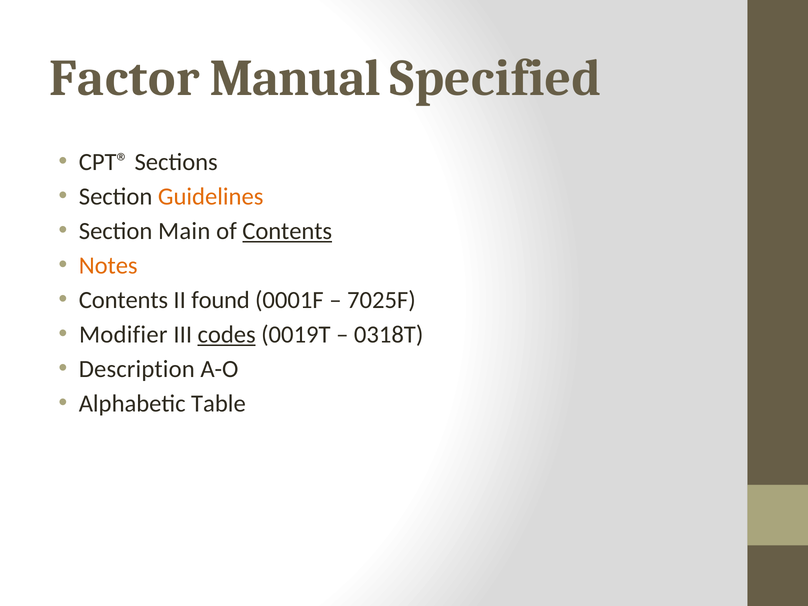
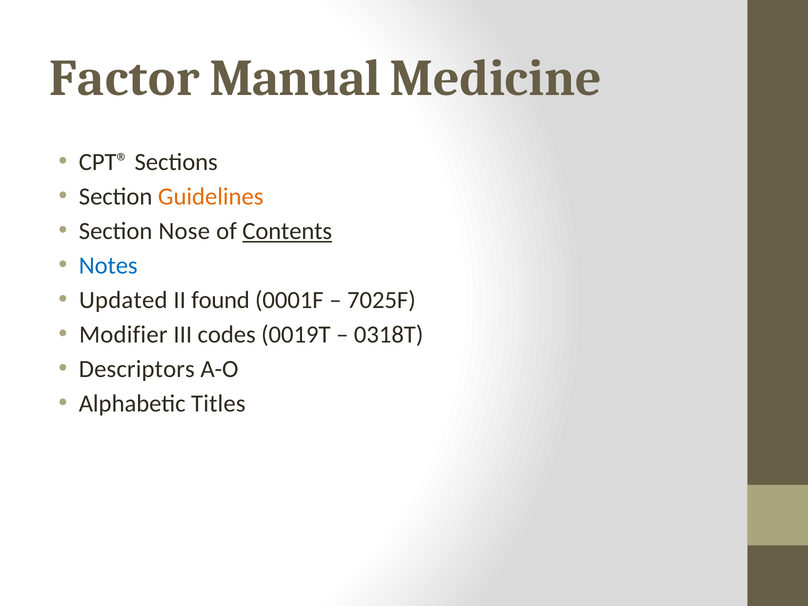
Specified: Specified -> Medicine (496, 78)
Main: Main -> Nose (184, 231)
Notes colour: orange -> blue (108, 265)
Contents: Contents -> Updated (123, 300)
codes underline: present -> none (227, 335)
Description: Description -> Descriptors (137, 369)
Table: Table -> Titles (218, 404)
